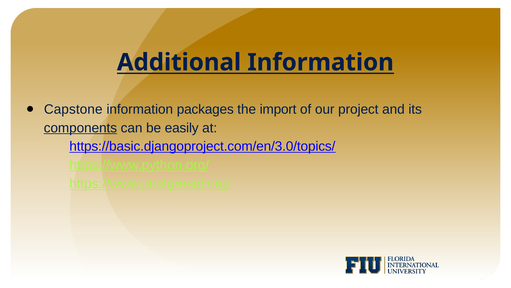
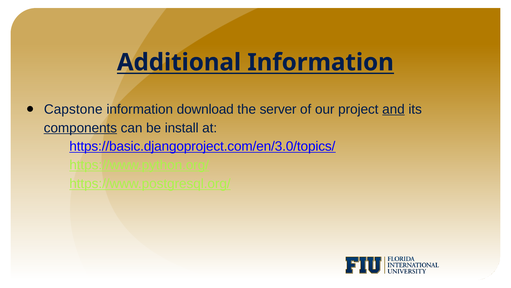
packages: packages -> download (205, 109)
import: import -> server (278, 109)
and underline: none -> present (393, 109)
easily: easily -> install (182, 128)
